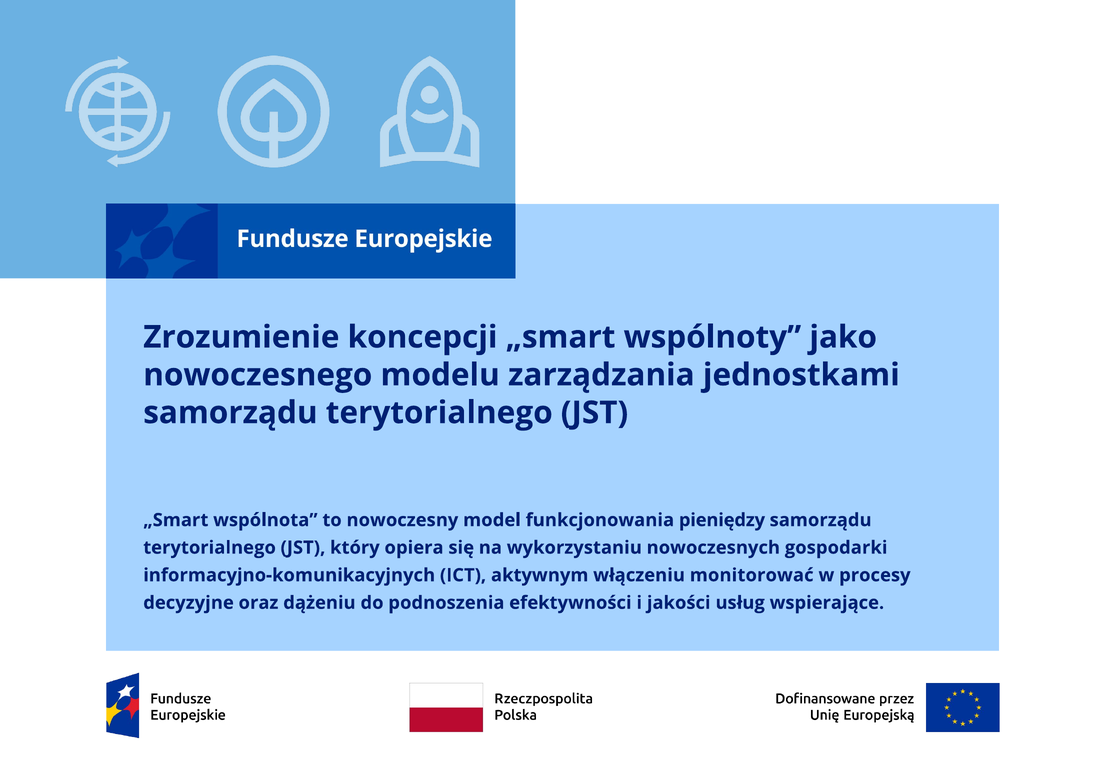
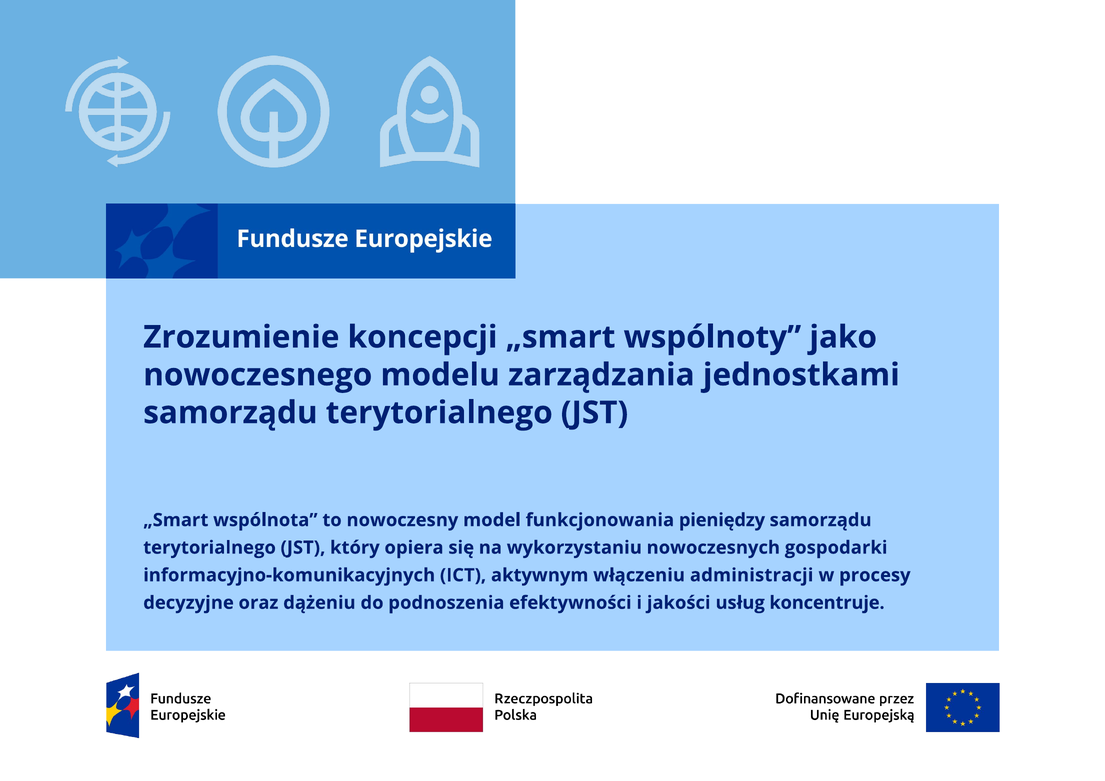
monitorować: monitorować -> administracji (752, 575)
wspierające: wspierające -> koncentruje (827, 603)
